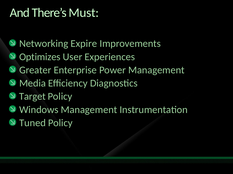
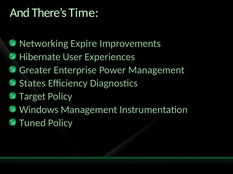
Must: Must -> Time (84, 13)
Optimizes: Optimizes -> Hibernate (40, 57)
Media: Media -> States (32, 84)
